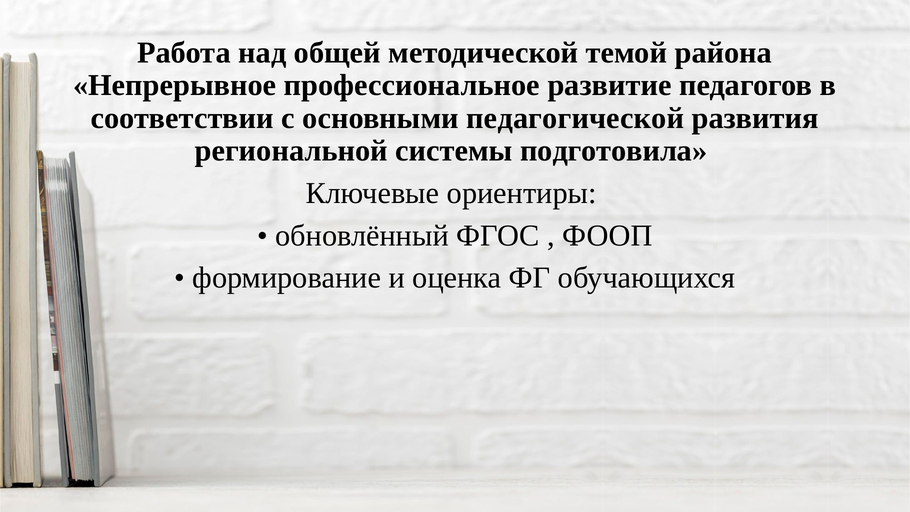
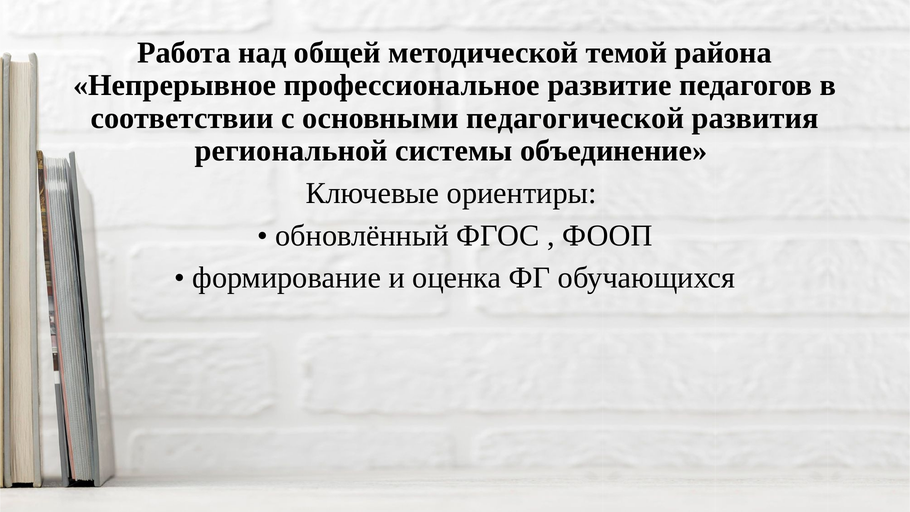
подготовила: подготовила -> объединение (614, 151)
